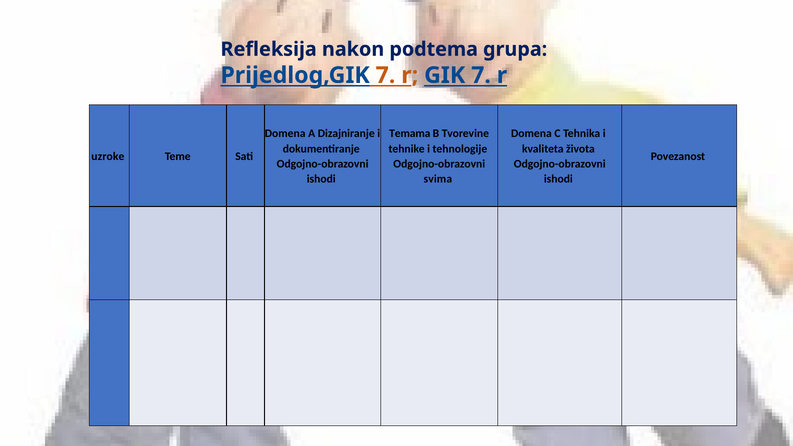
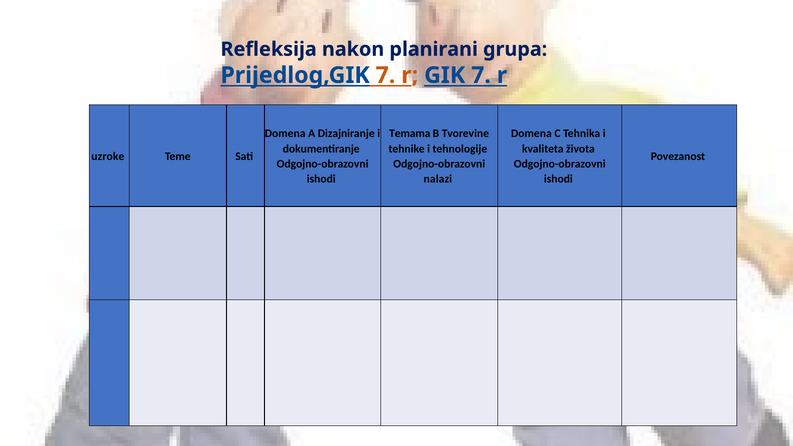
podtema: podtema -> planirani (434, 49)
svima: svima -> nalazi (438, 179)
